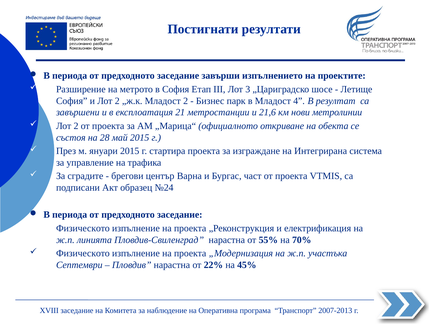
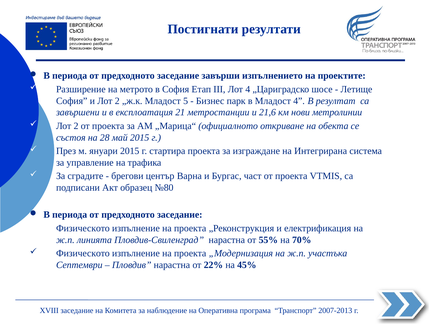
Лот 3: 3 -> 4 (248, 89)
Младост 2: 2 -> 5 (186, 101)
№24: №24 -> №80 (164, 187)
